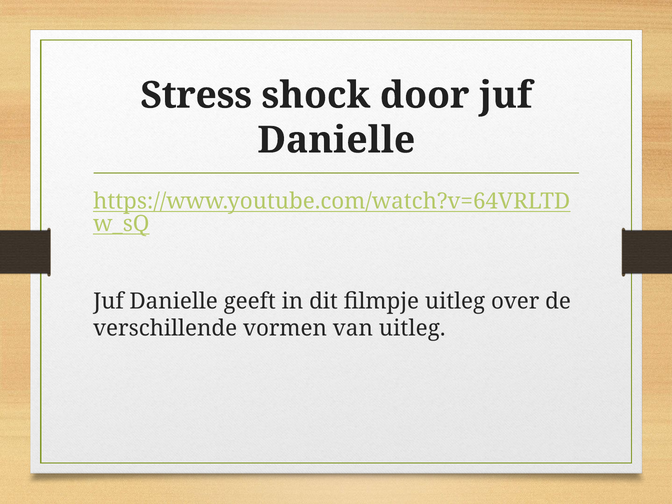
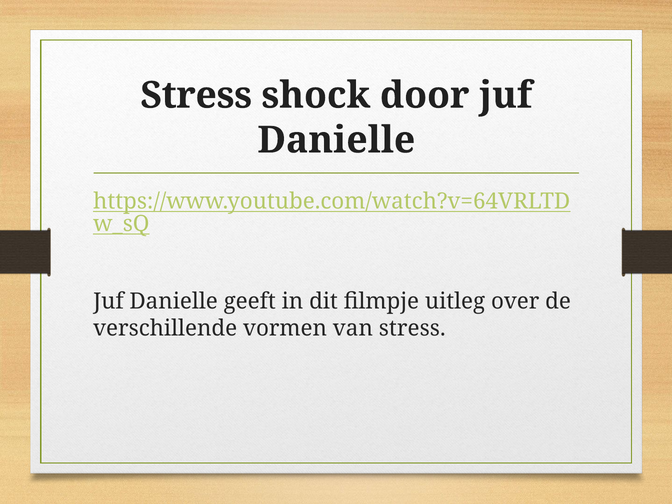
van uitleg: uitleg -> stress (412, 328)
